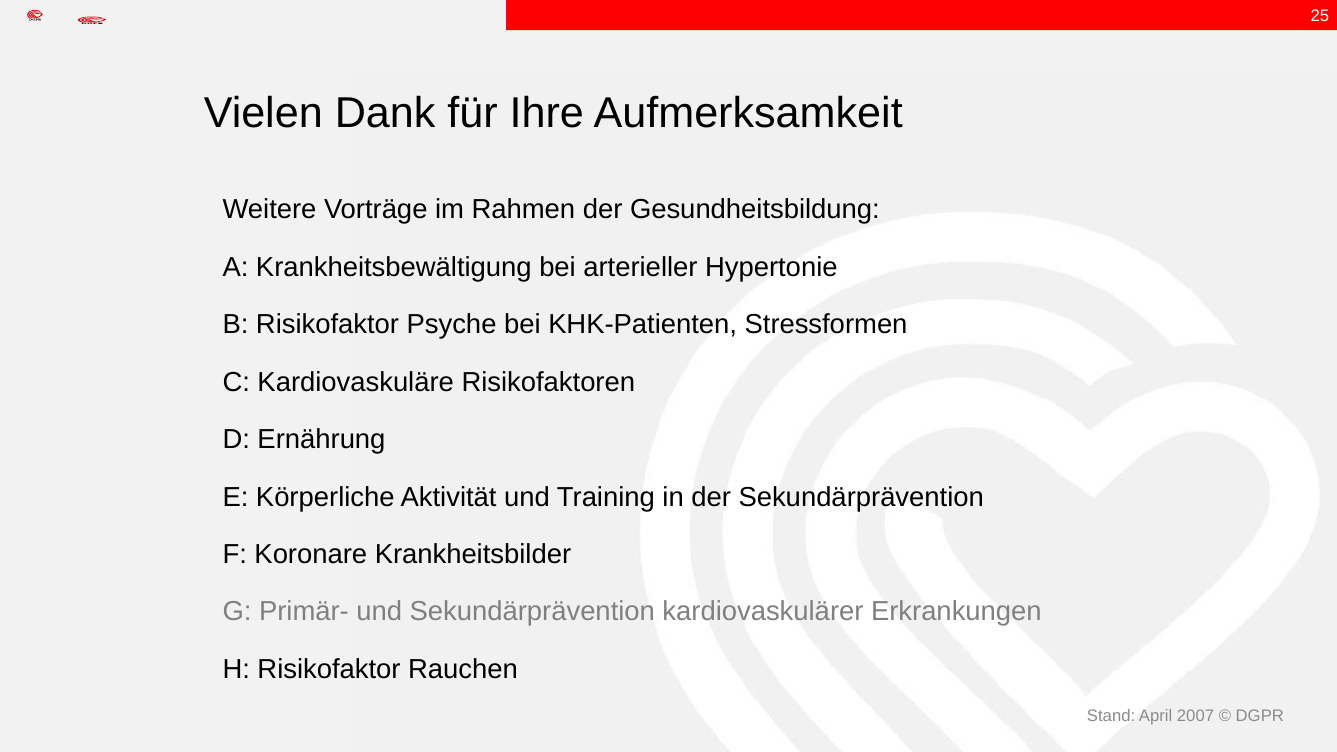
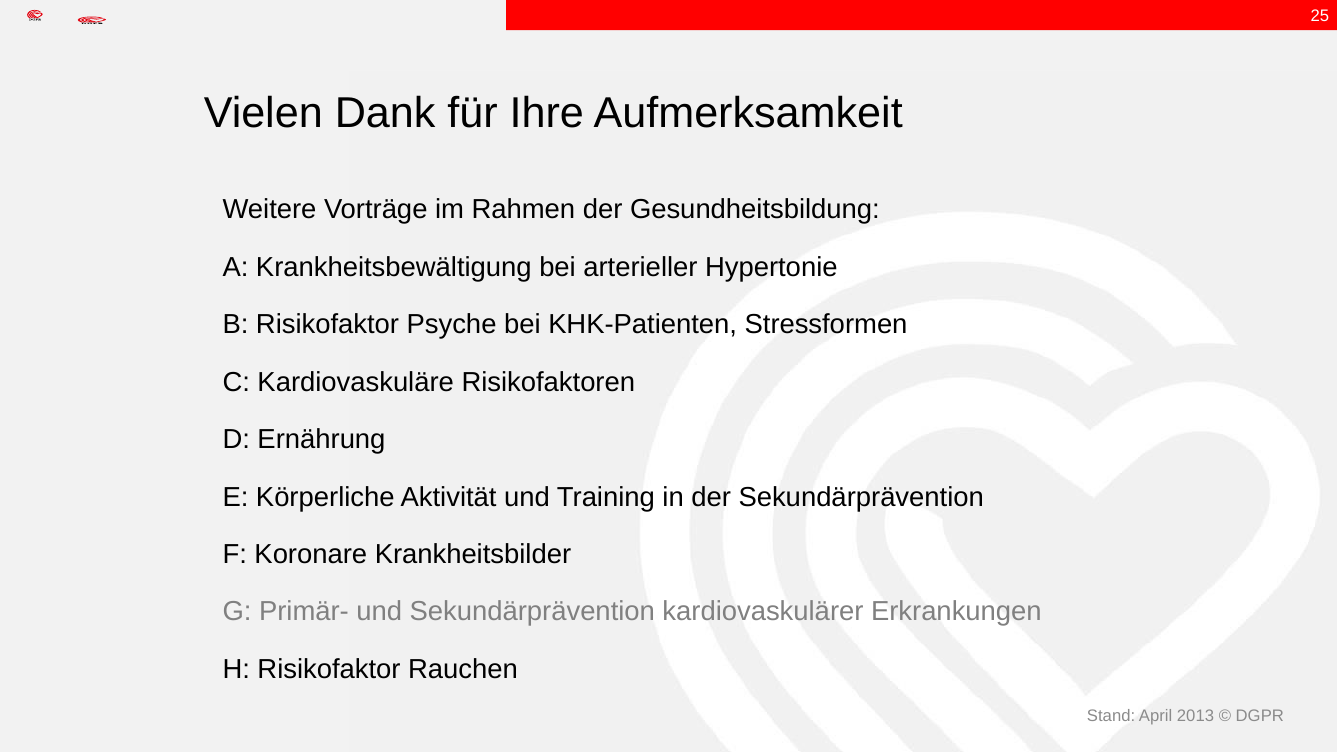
2007: 2007 -> 2013 (1196, 716)
